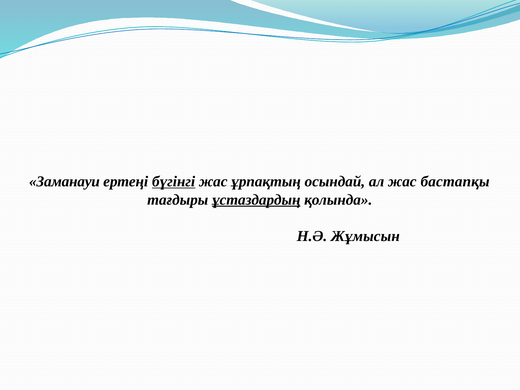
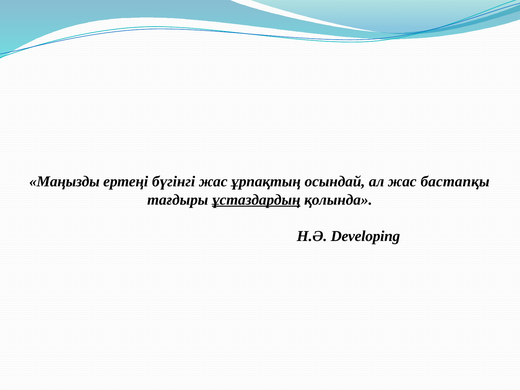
Заманауи: Заманауи -> Маңызды (64, 181)
бүгінгі underline: present -> none (174, 181)
Жұмысын: Жұмысын -> Developing (365, 236)
